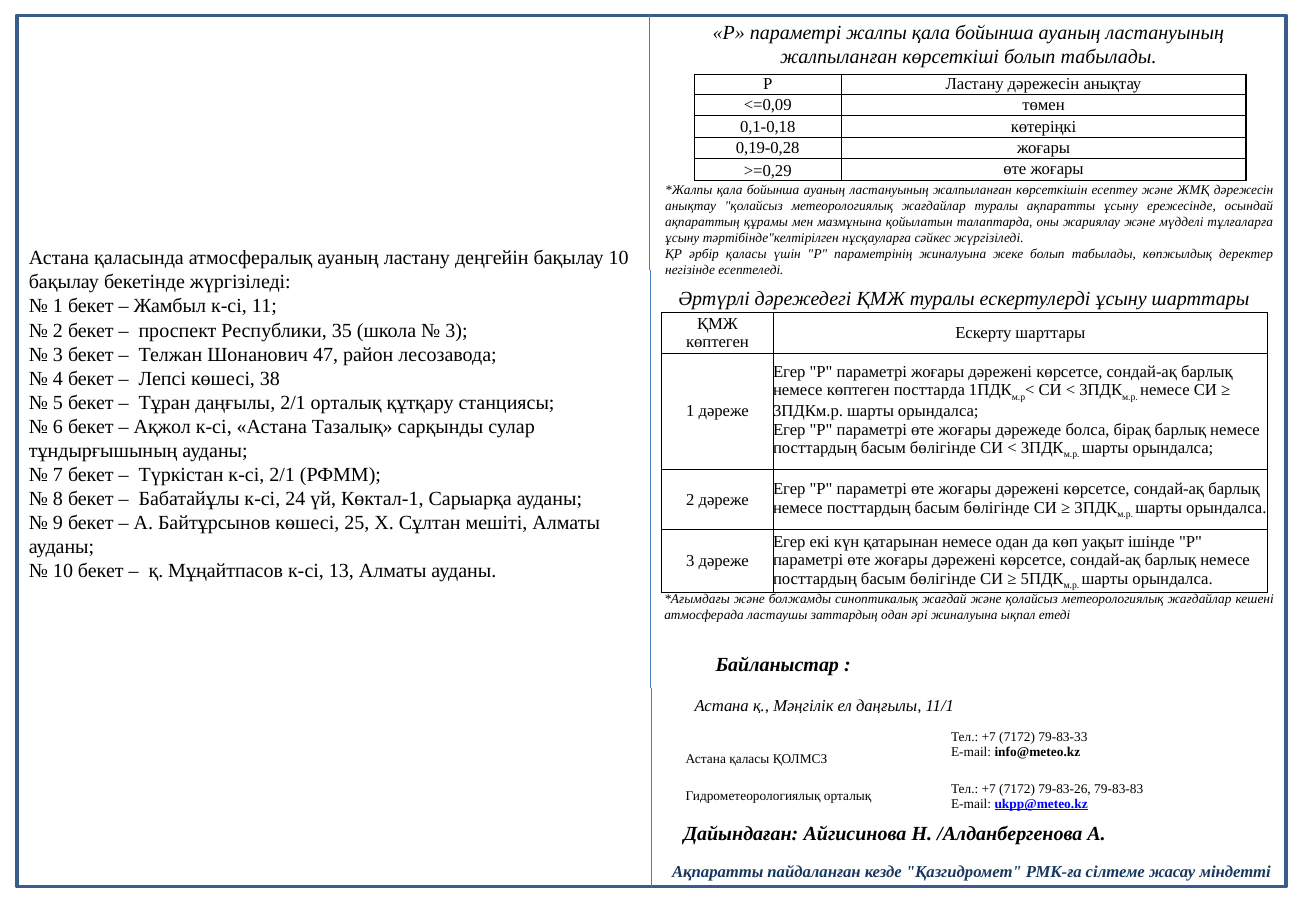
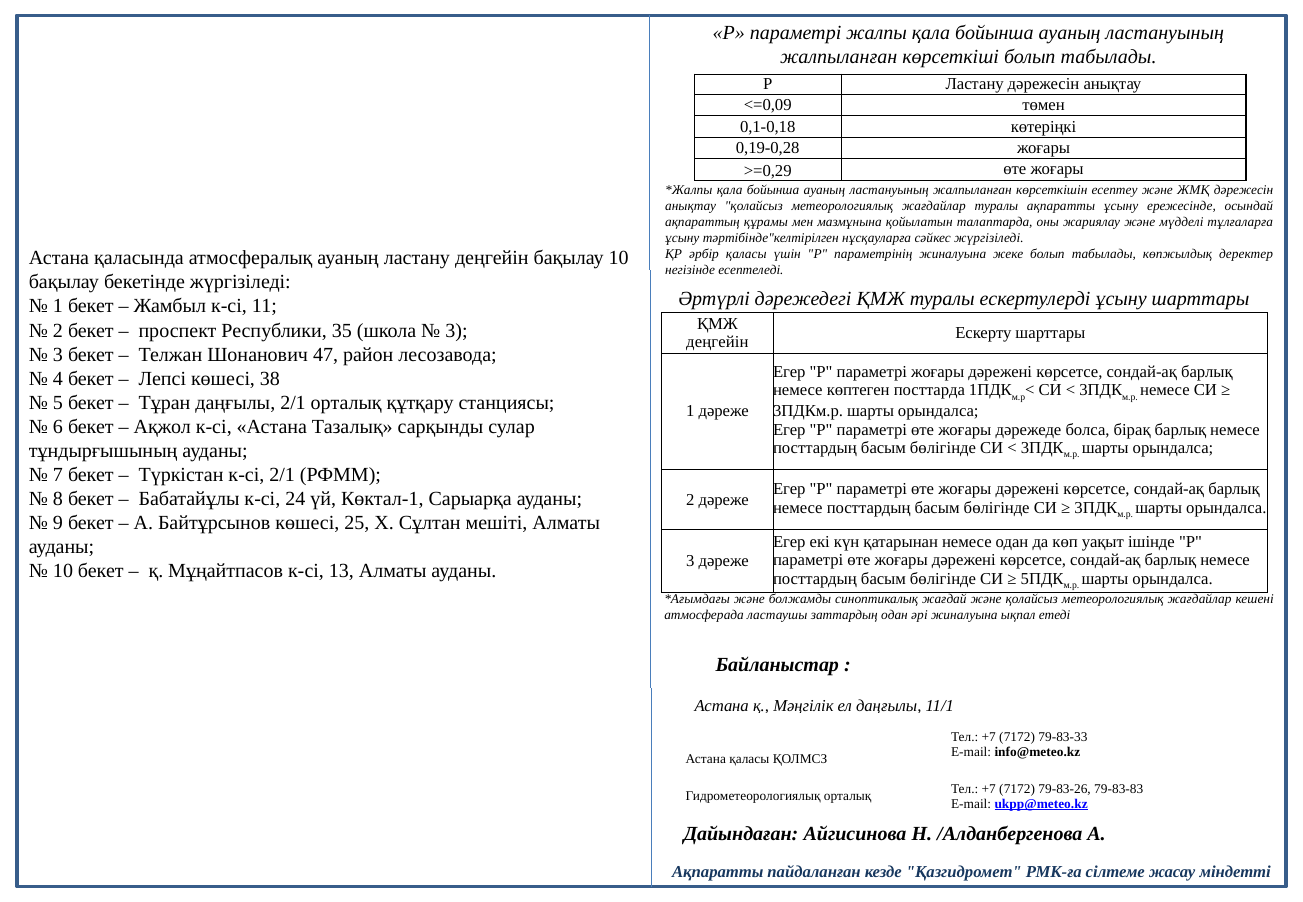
көптеген: көптеген -> деңгейін (717, 342)
